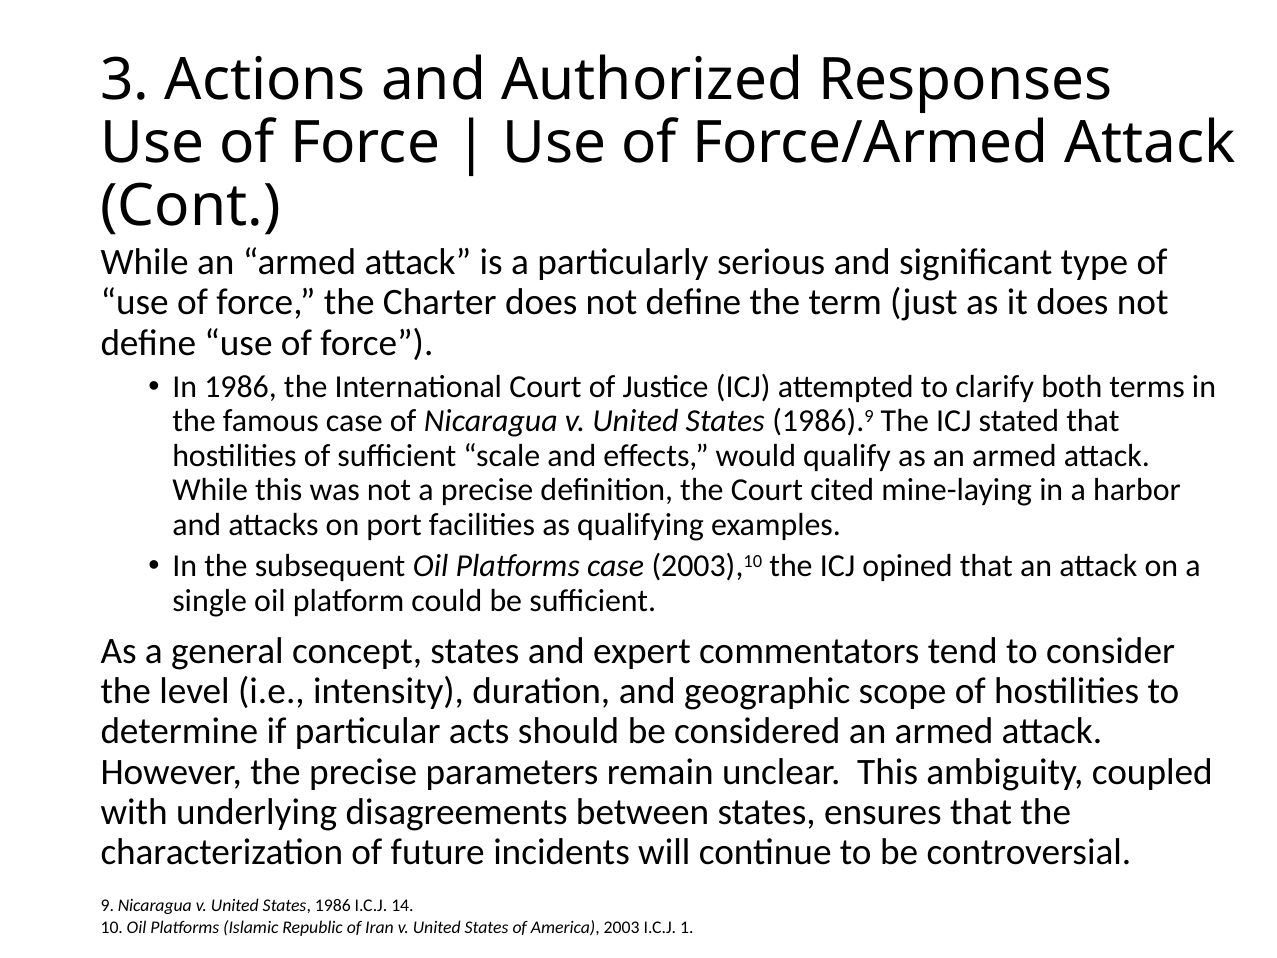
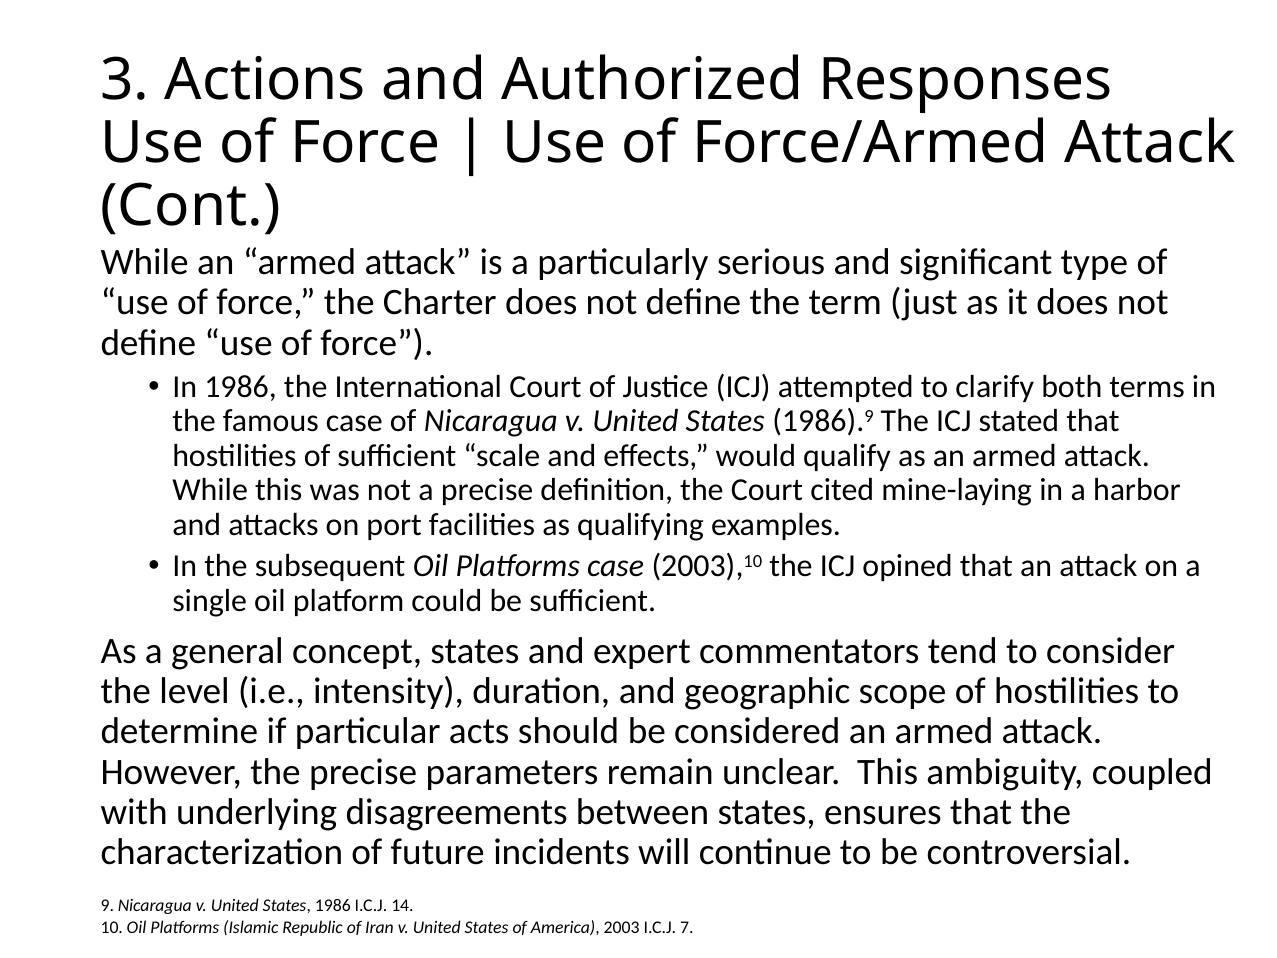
1: 1 -> 7 (687, 927)
